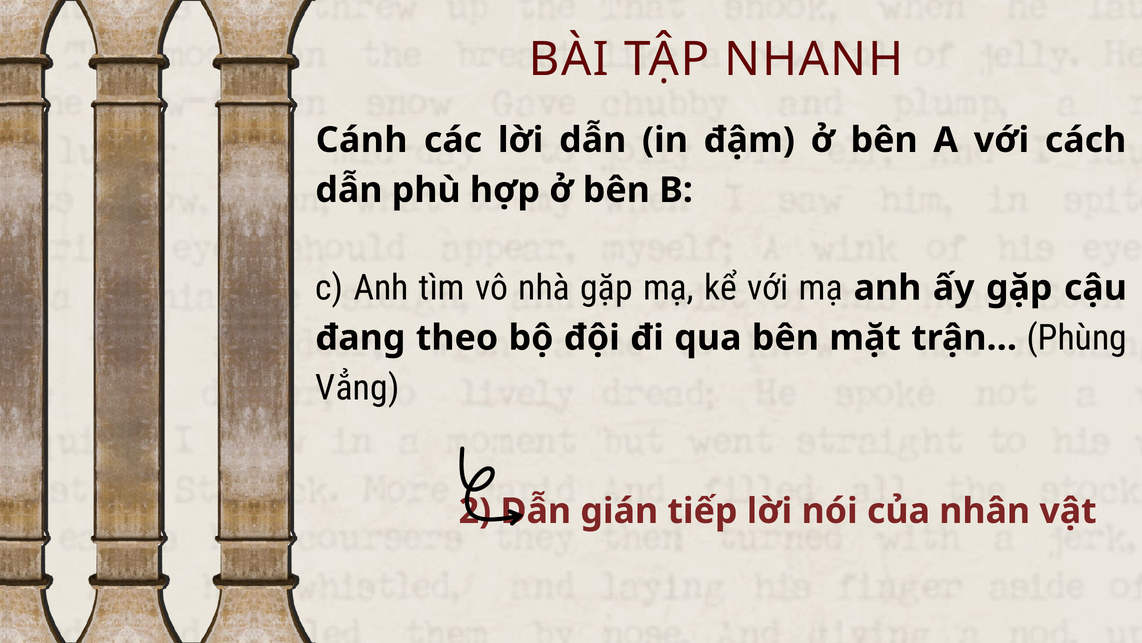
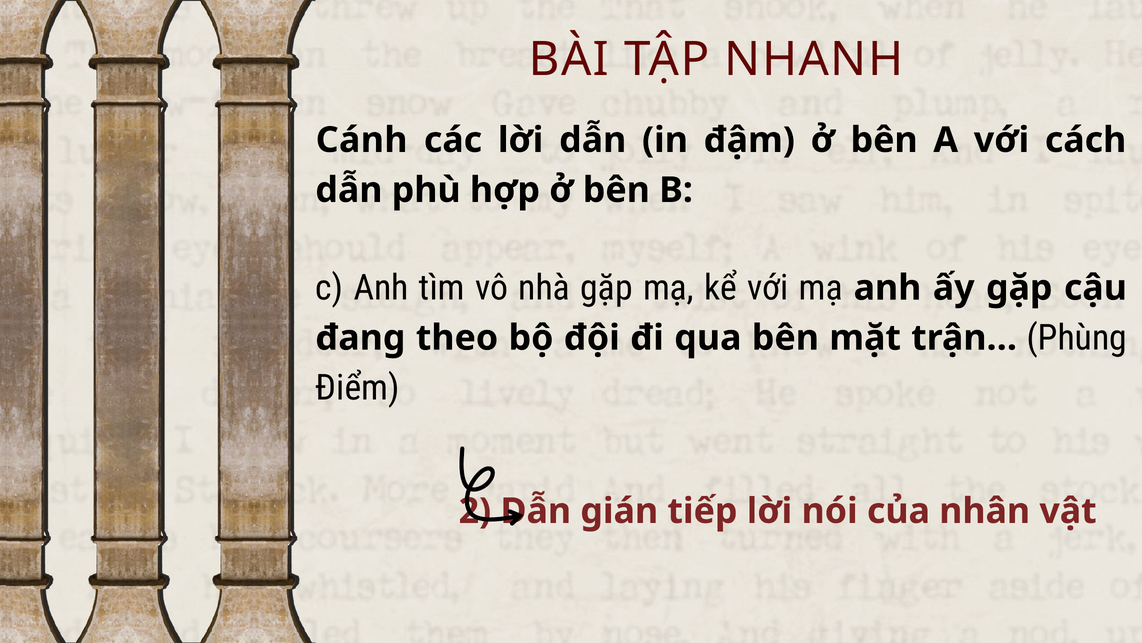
Vẳng: Vẳng -> Điểm (357, 388)
